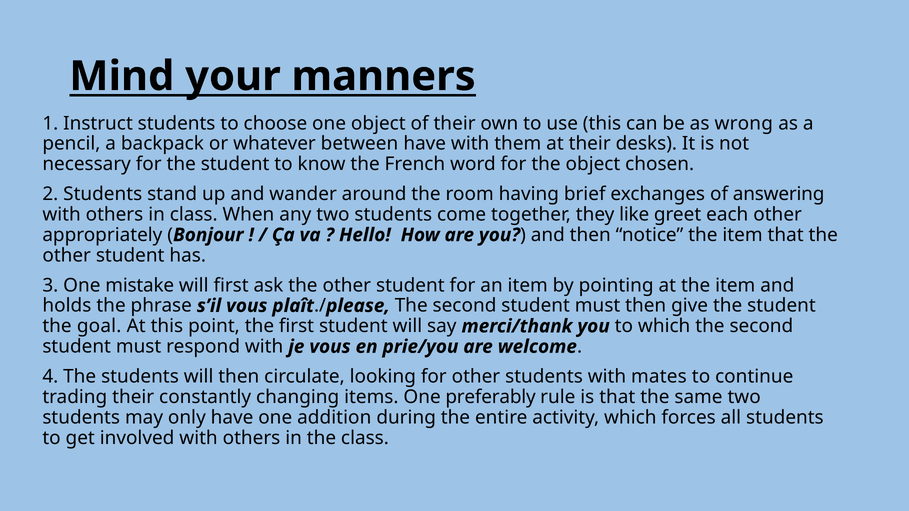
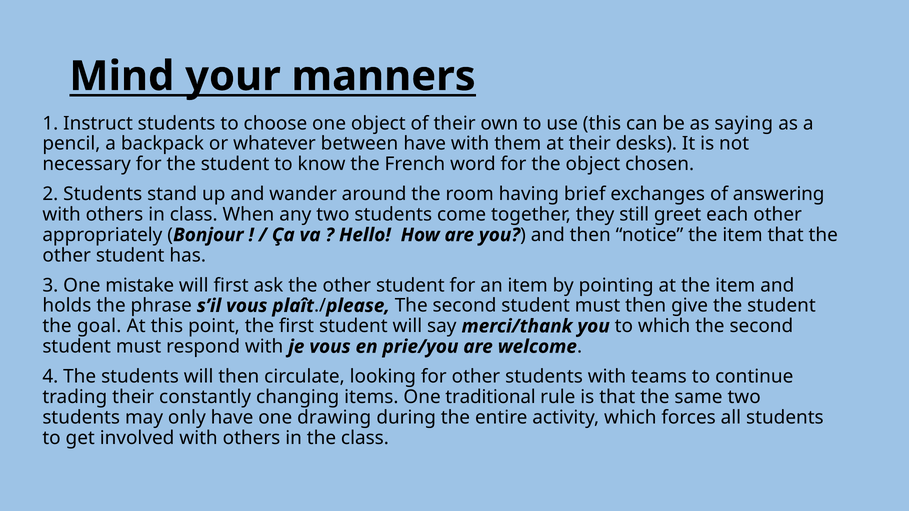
wrong: wrong -> saying (744, 123)
like: like -> still (634, 215)
mates: mates -> teams (659, 377)
preferably: preferably -> traditional (491, 397)
addition: addition -> drawing (334, 418)
